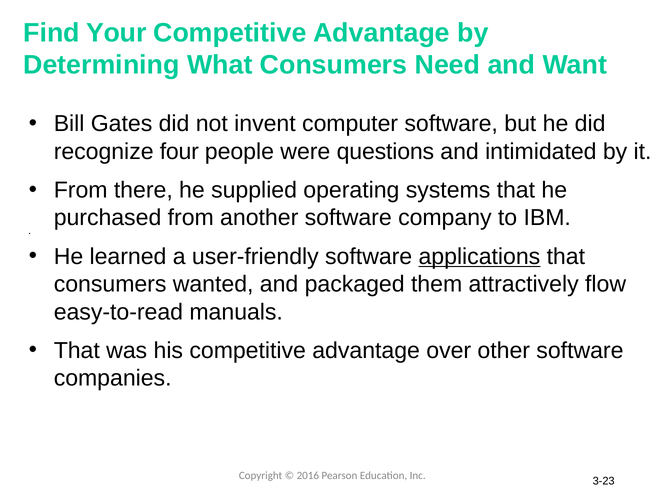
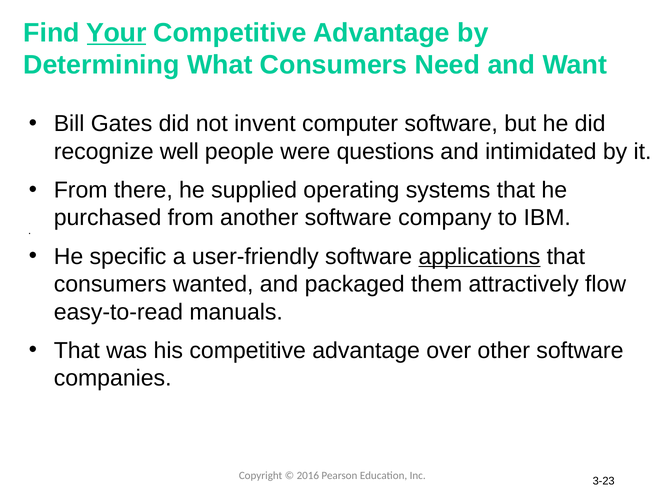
Your underline: none -> present (116, 33)
four: four -> well (179, 152)
learned: learned -> specific (128, 257)
